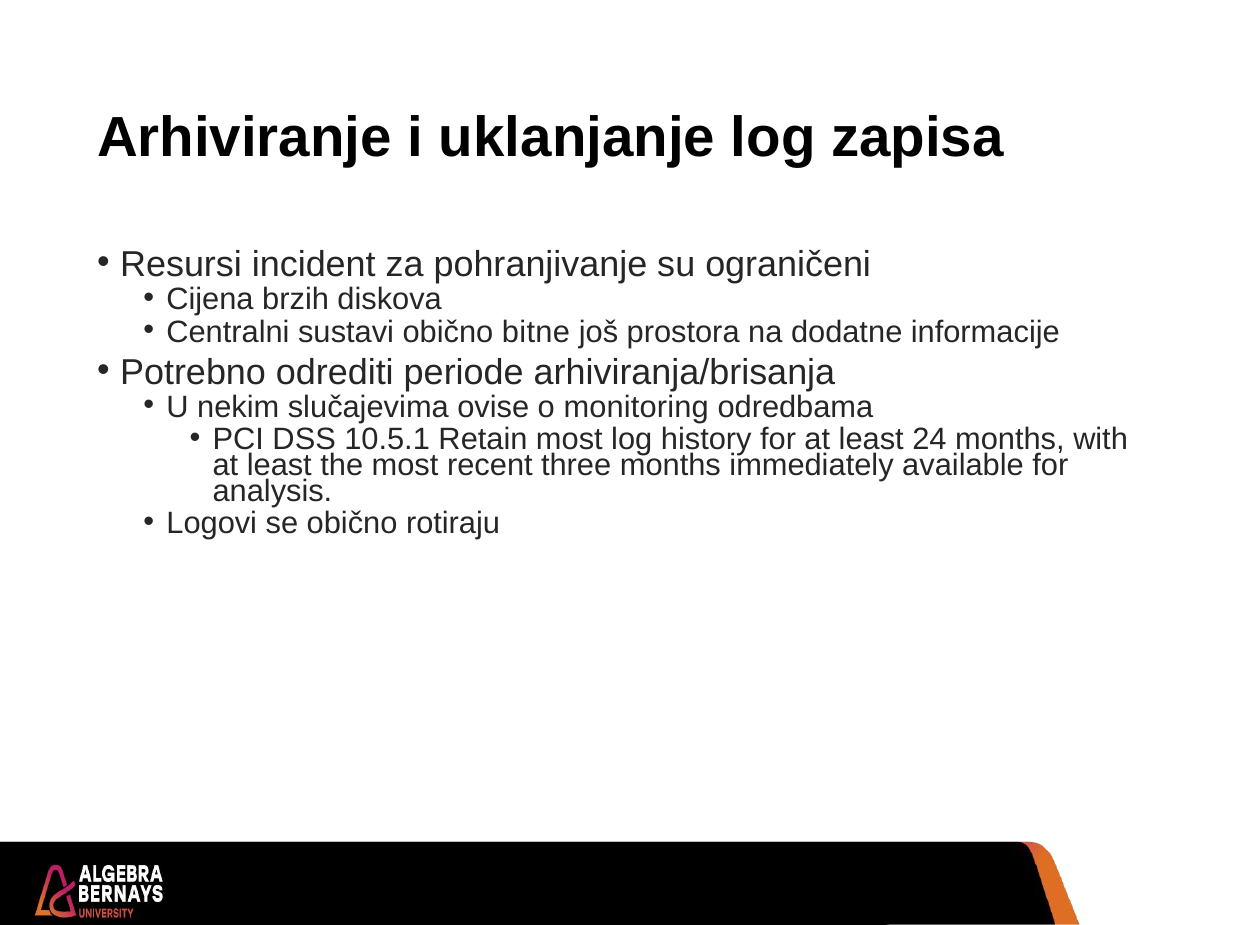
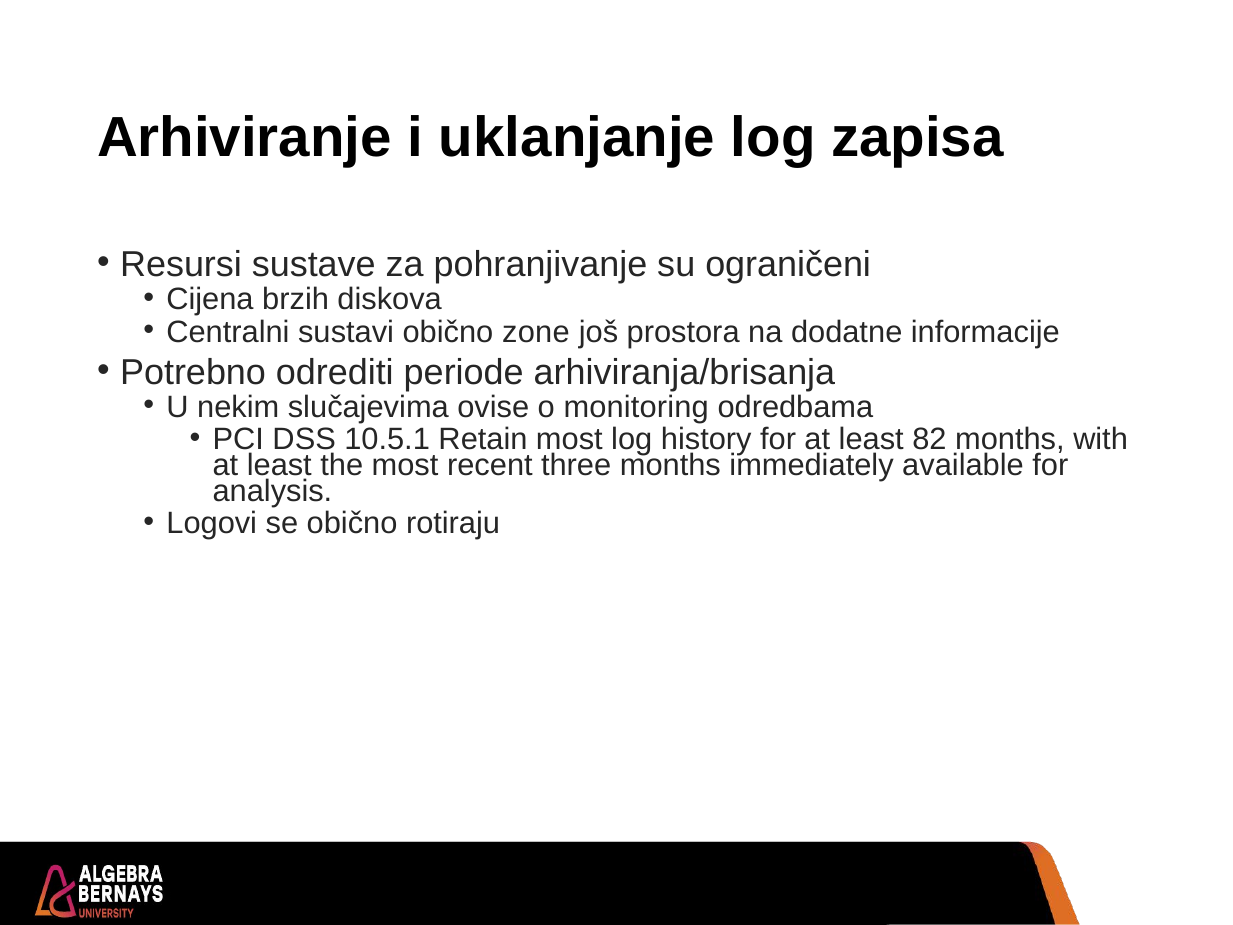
incident: incident -> sustave (314, 265)
bitne: bitne -> zone (536, 332)
24: 24 -> 82 (929, 439)
